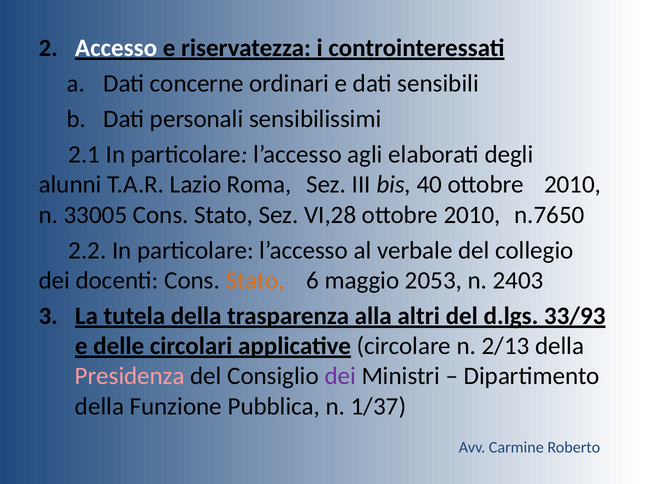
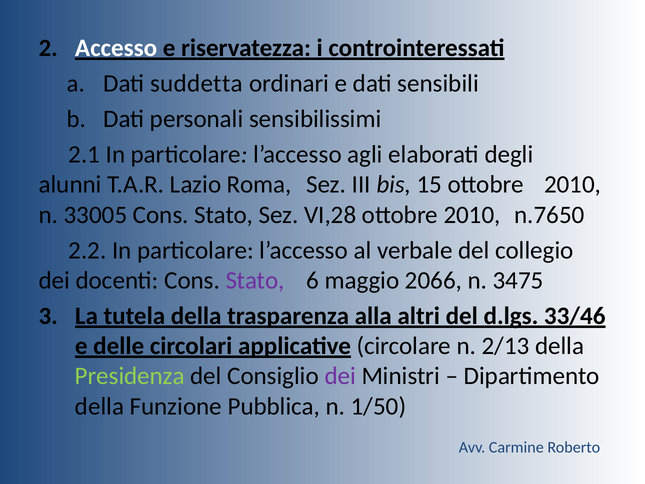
concerne: concerne -> suddetta (197, 83)
40: 40 -> 15 (429, 185)
Stato colour: orange -> purple (255, 280)
2053: 2053 -> 2066 (433, 280)
2403: 2403 -> 3475 (518, 280)
33/93: 33/93 -> 33/46 (575, 316)
Presidenza colour: pink -> light green (130, 376)
1/37: 1/37 -> 1/50 (378, 406)
